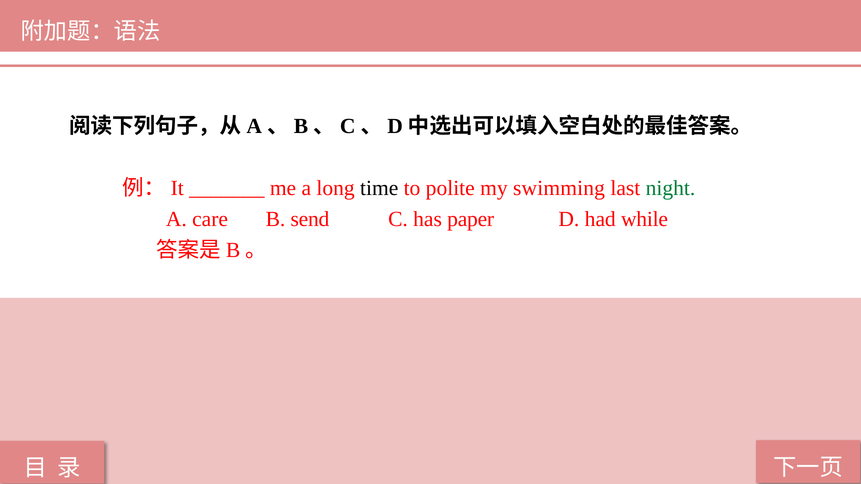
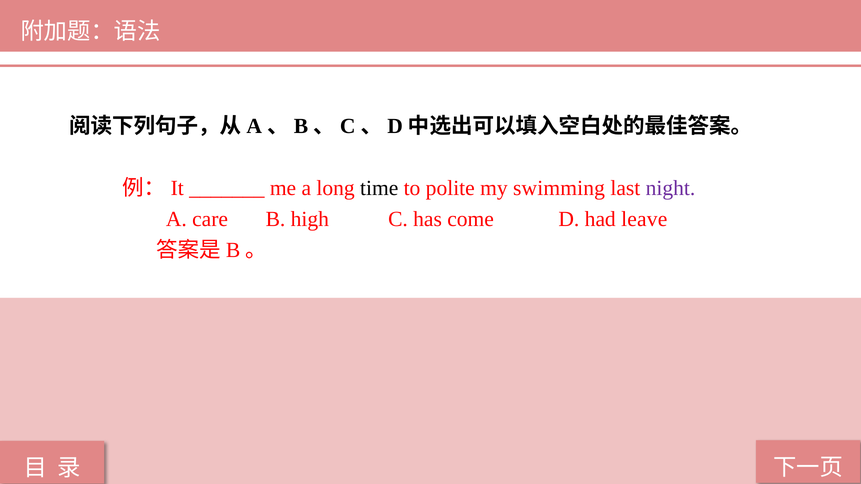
night colour: green -> purple (671, 188)
send: send -> high (310, 219)
paper: paper -> come (471, 219)
while: while -> leave (644, 219)
